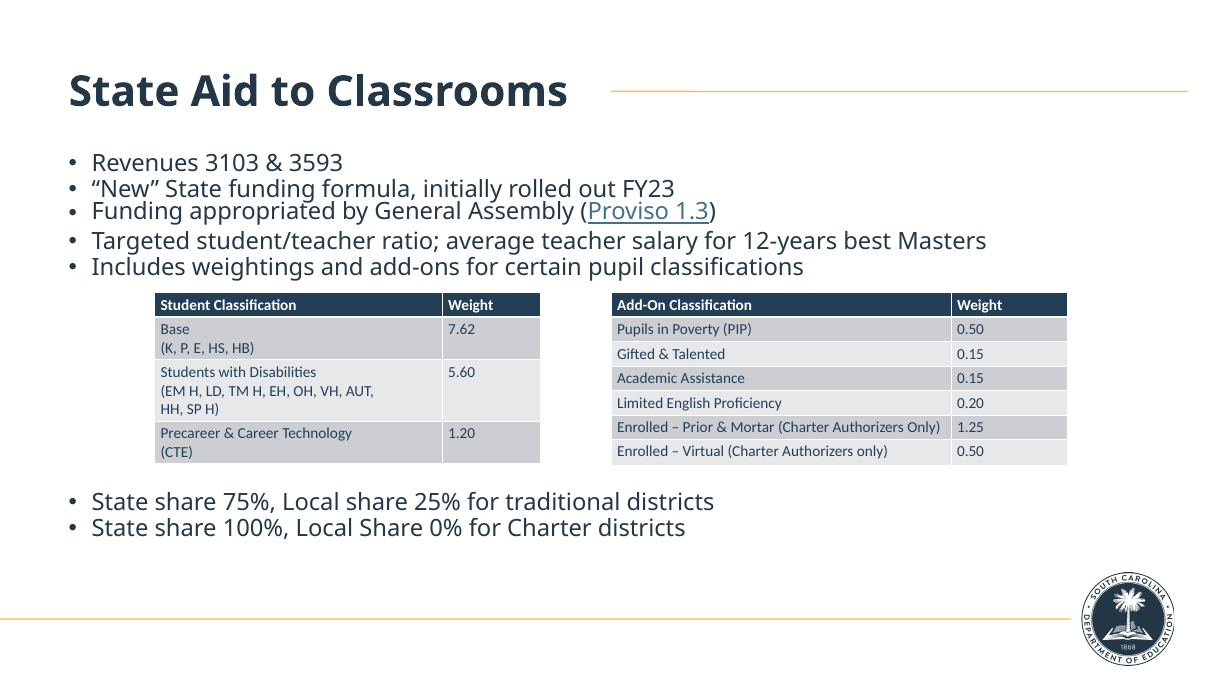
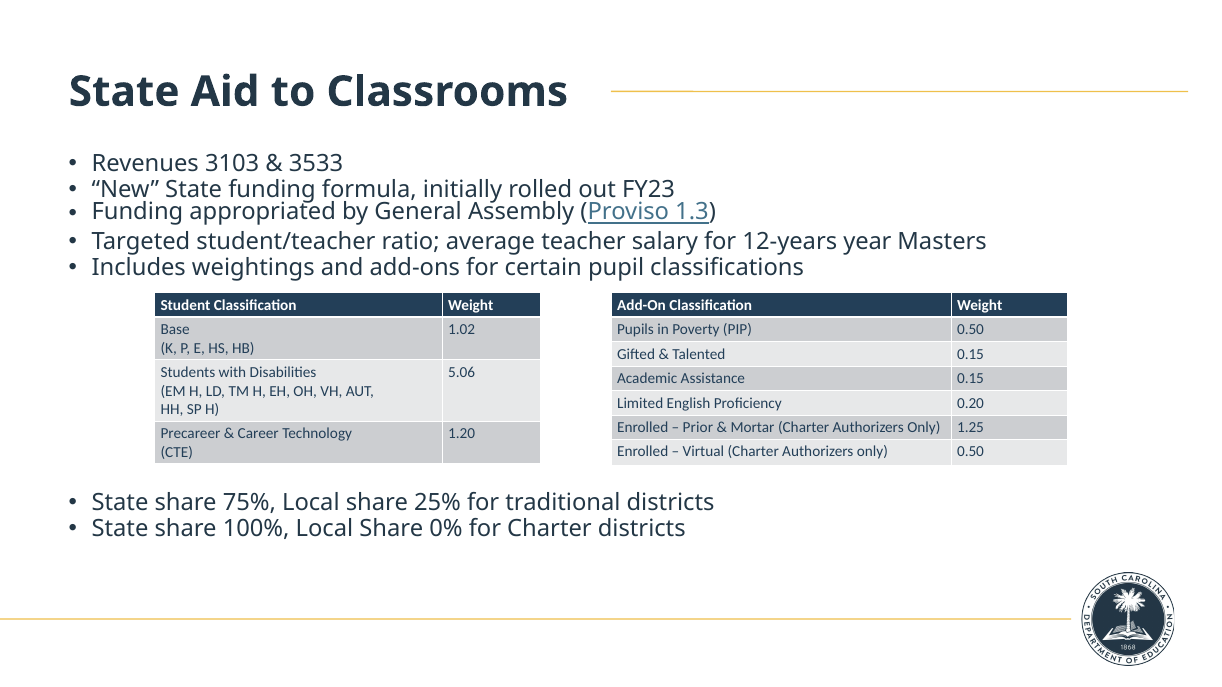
3593: 3593 -> 3533 (316, 164)
best: best -> year (867, 242)
7.62: 7.62 -> 1.02 (462, 330)
5.60: 5.60 -> 5.06 (462, 373)
